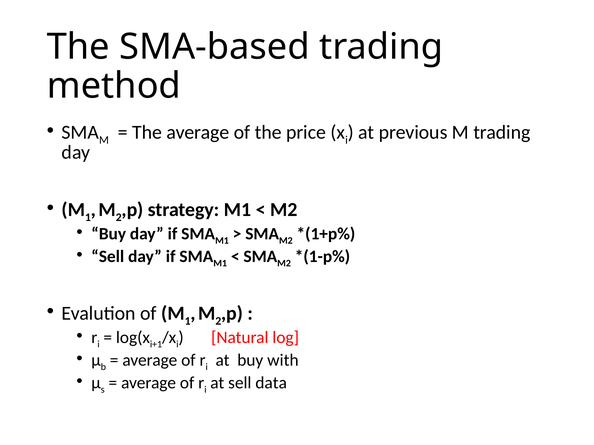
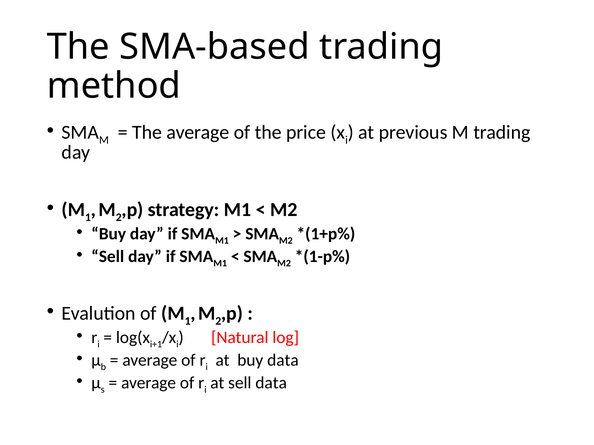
buy with: with -> data (283, 361)
